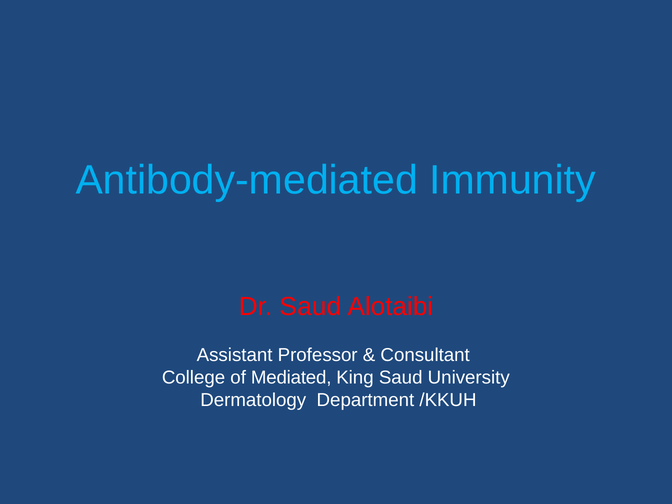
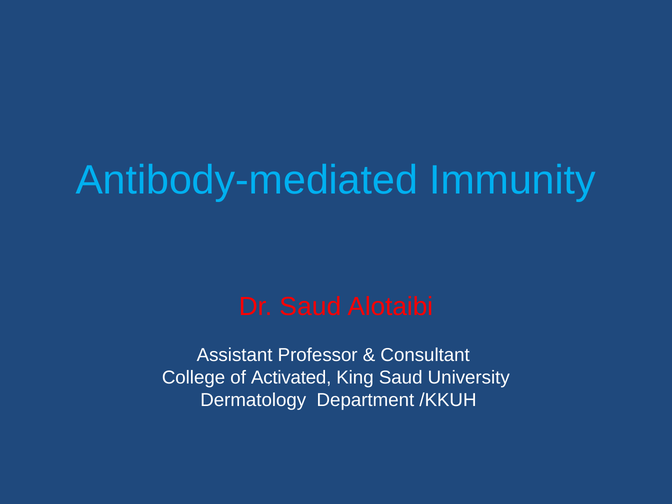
Mediated: Mediated -> Activated (291, 378)
